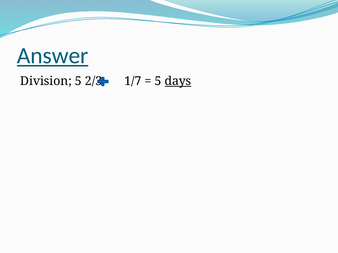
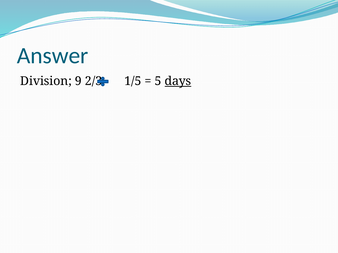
Answer underline: present -> none (53, 56)
Division 5: 5 -> 9 (78, 81)
1/7: 1/7 -> 1/5 (133, 81)
